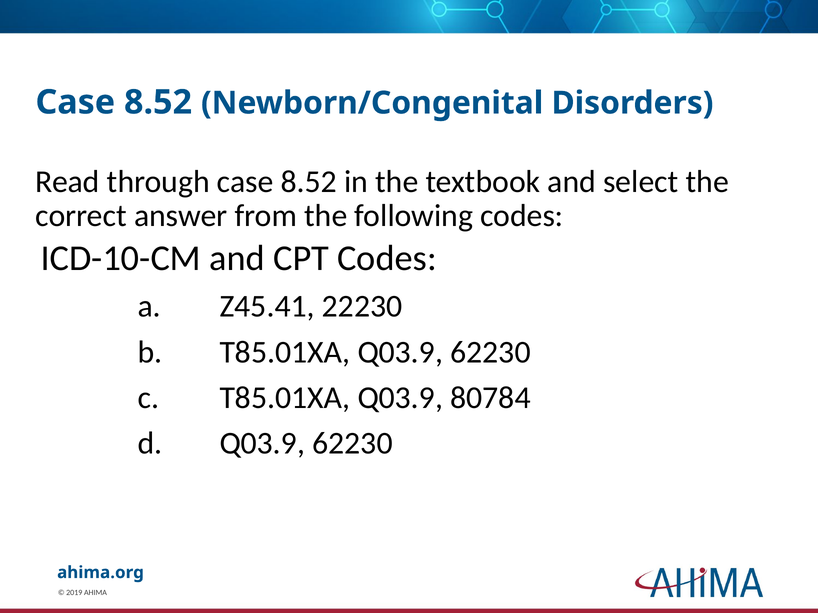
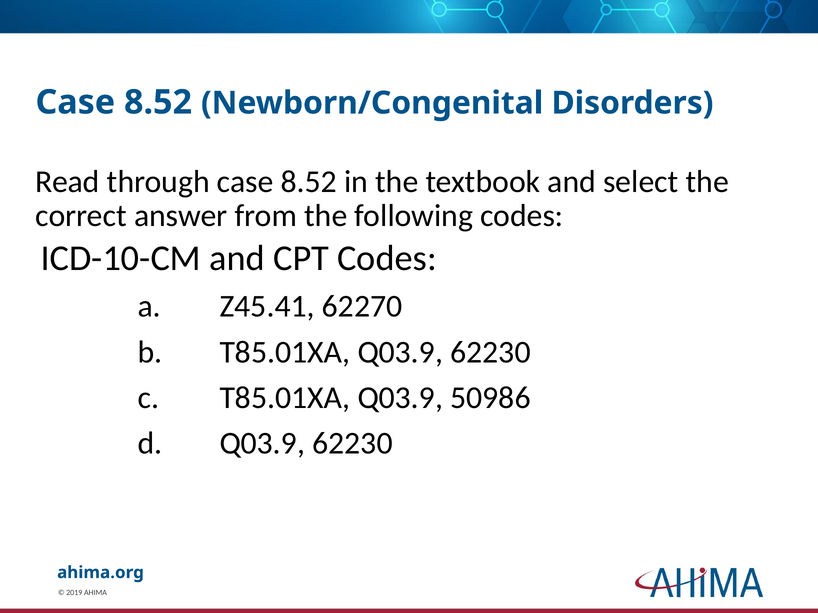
22230: 22230 -> 62270 (362, 307)
80784: 80784 -> 50986 (490, 398)
